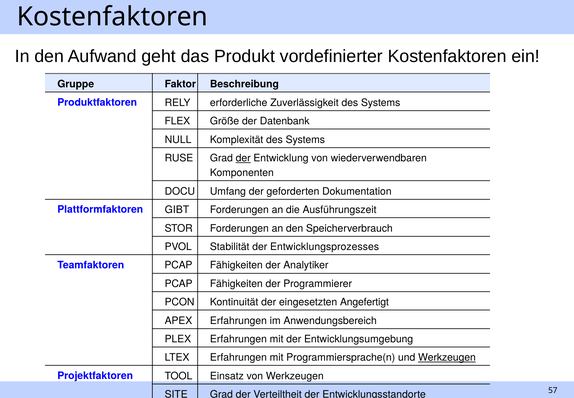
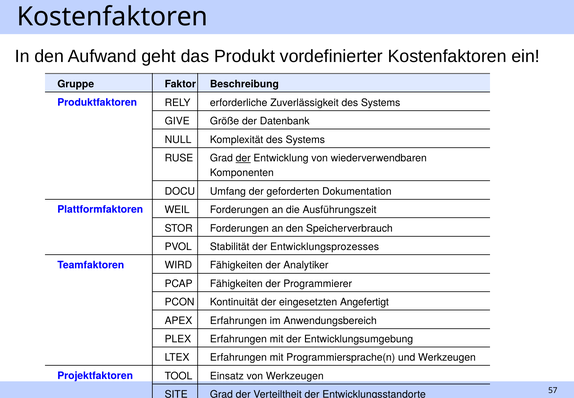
FLEX: FLEX -> GIVE (177, 121)
GIBT: GIBT -> WEIL (177, 209)
Teamfaktoren PCAP: PCAP -> WIRD (178, 265)
Werkzeugen underline: present -> none (447, 357)
